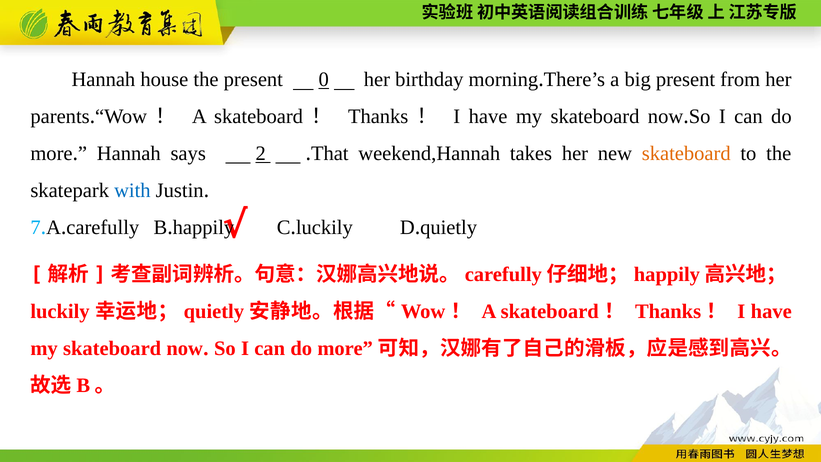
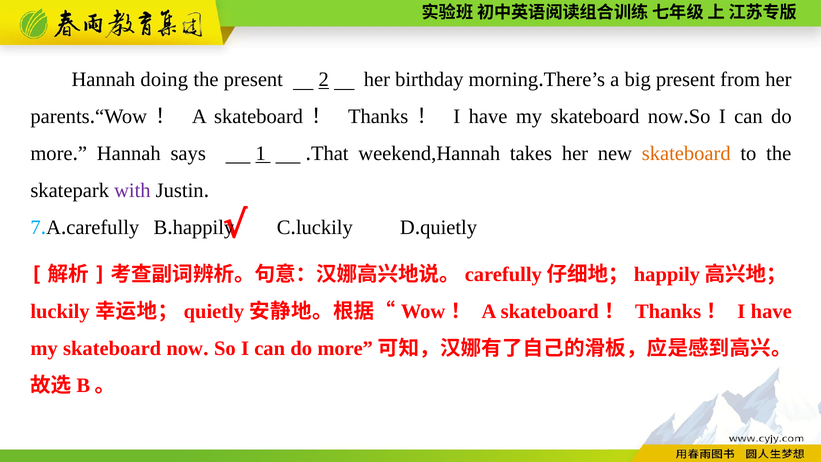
house: house -> doing (164, 79)
0: 0 -> 2 (324, 79)
2: 2 -> 1 (261, 153)
with colour: blue -> purple (132, 190)
